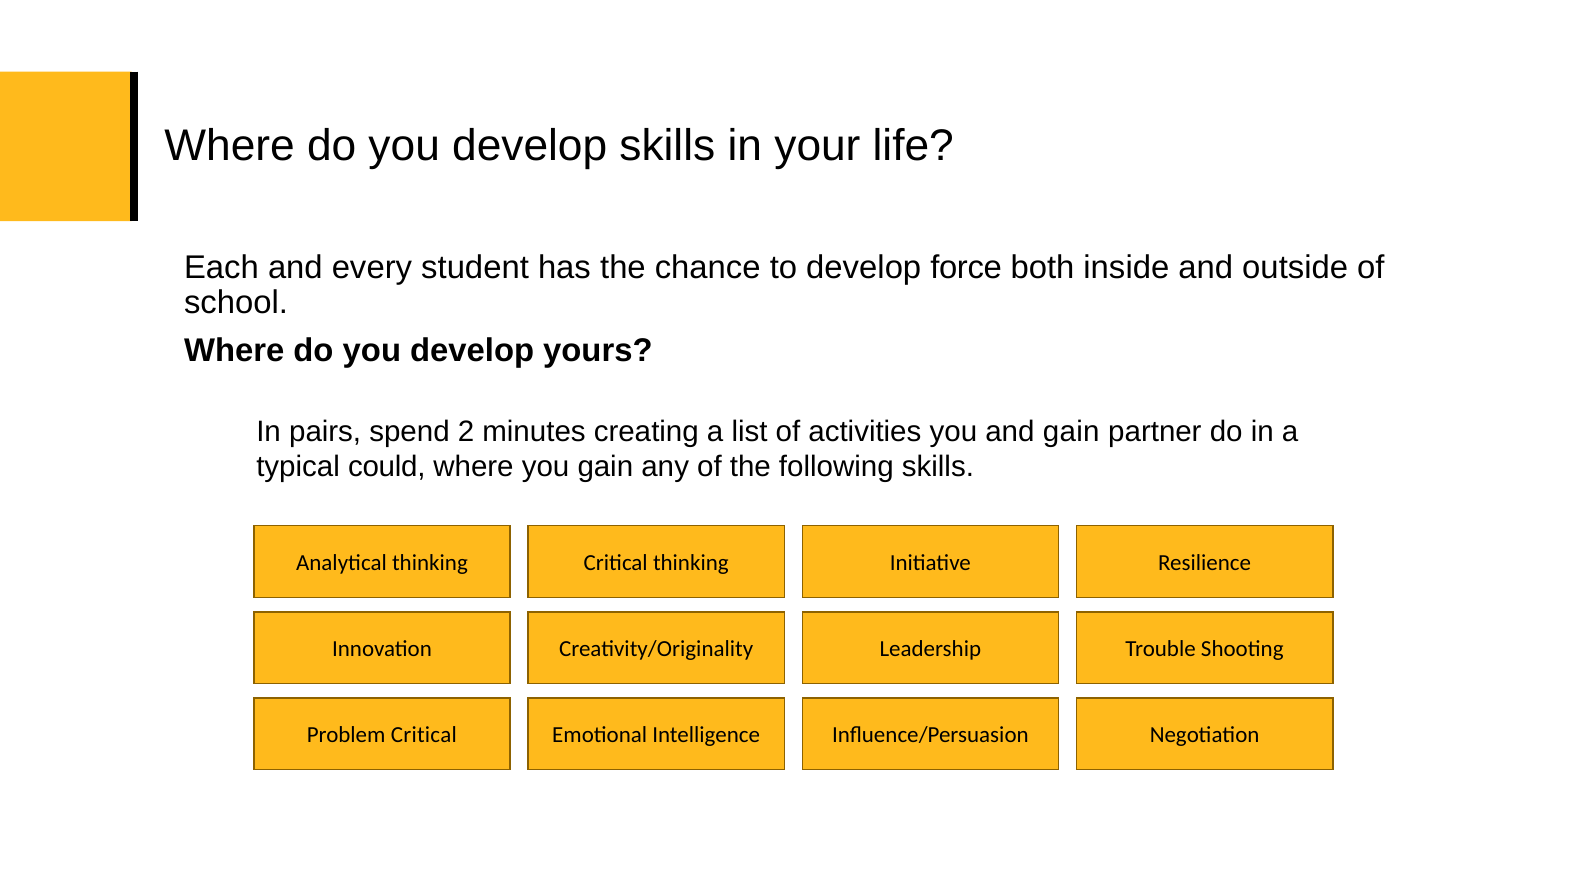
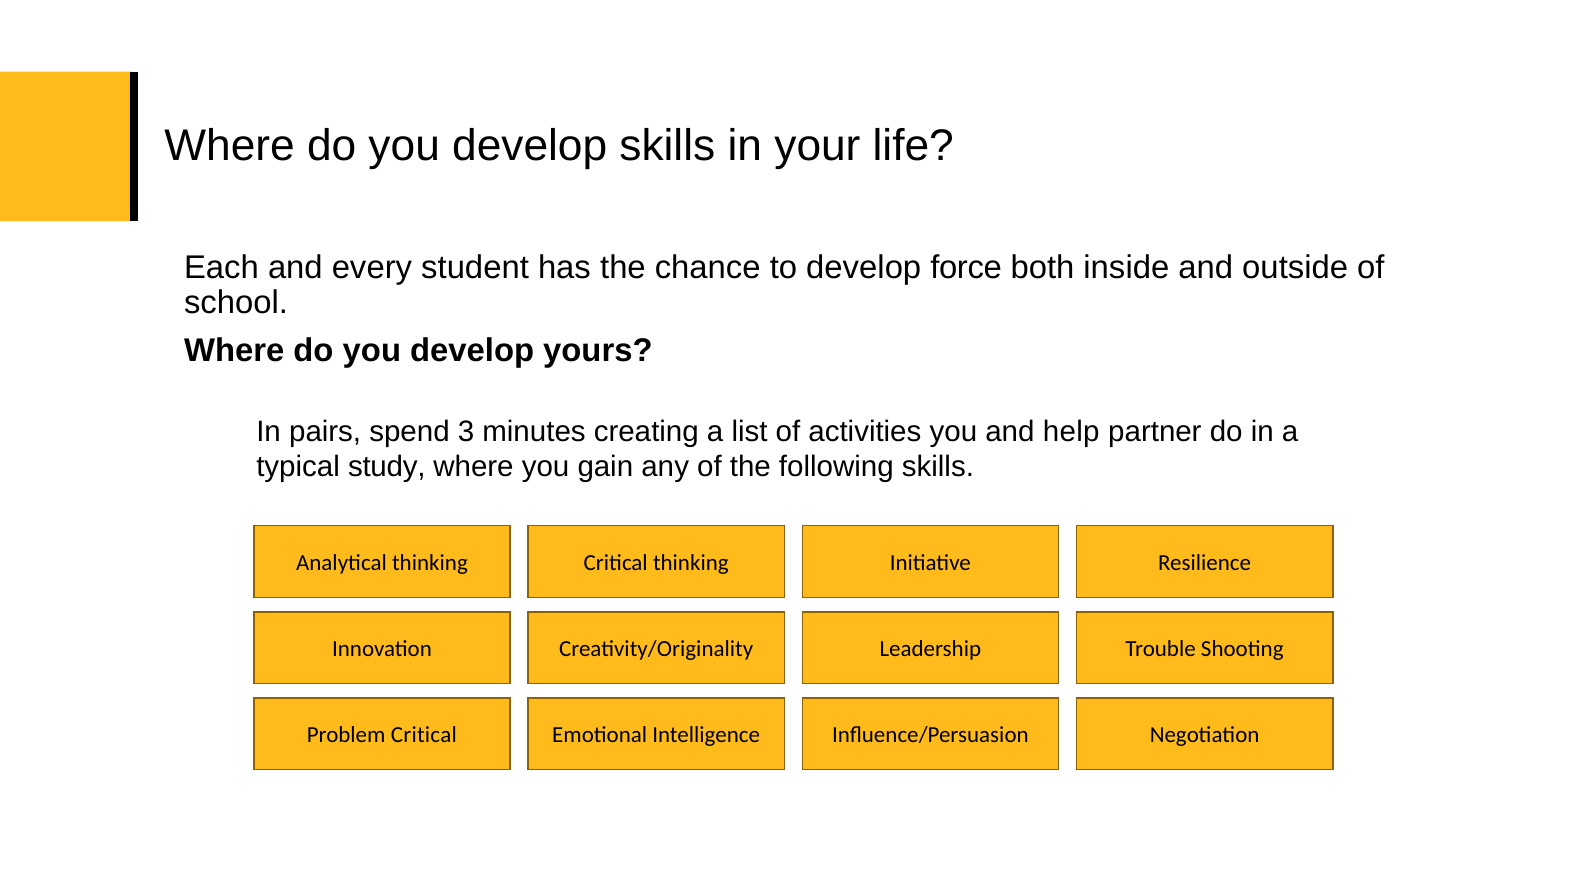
2: 2 -> 3 (466, 432)
and gain: gain -> help (1071, 432)
could: could -> study (387, 467)
